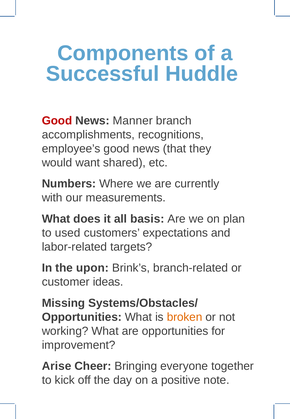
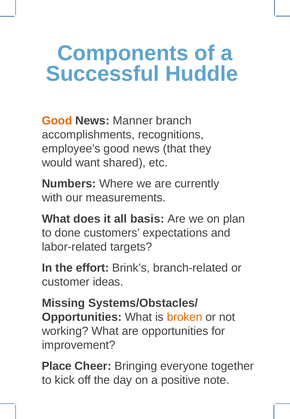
Good colour: red -> orange (57, 121)
used: used -> done (68, 233)
upon: upon -> effort (93, 268)
Arise: Arise -> Place (57, 366)
